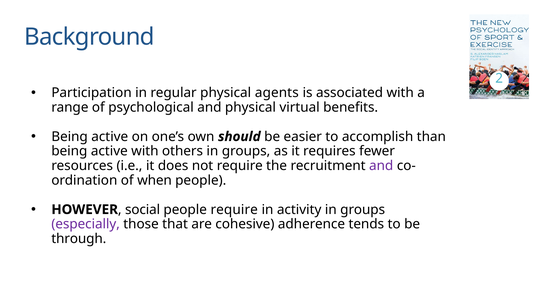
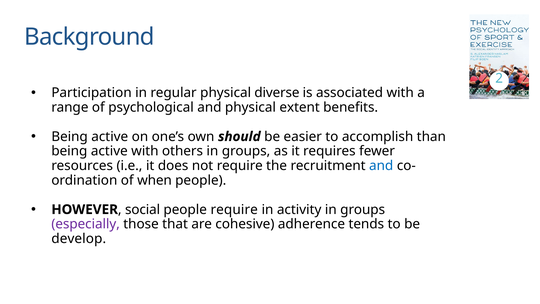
agents: agents -> diverse (277, 93)
virtual: virtual -> extent (300, 107)
and colour: purple -> blue (381, 166)
through: through -> develop (79, 239)
